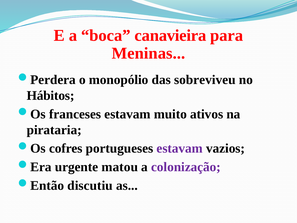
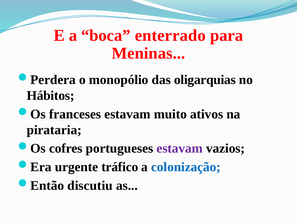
canavieira: canavieira -> enterrado (170, 35)
sobreviveu: sobreviveu -> oligarquias (205, 80)
matou: matou -> tráfico (120, 167)
colonização colour: purple -> blue (186, 167)
